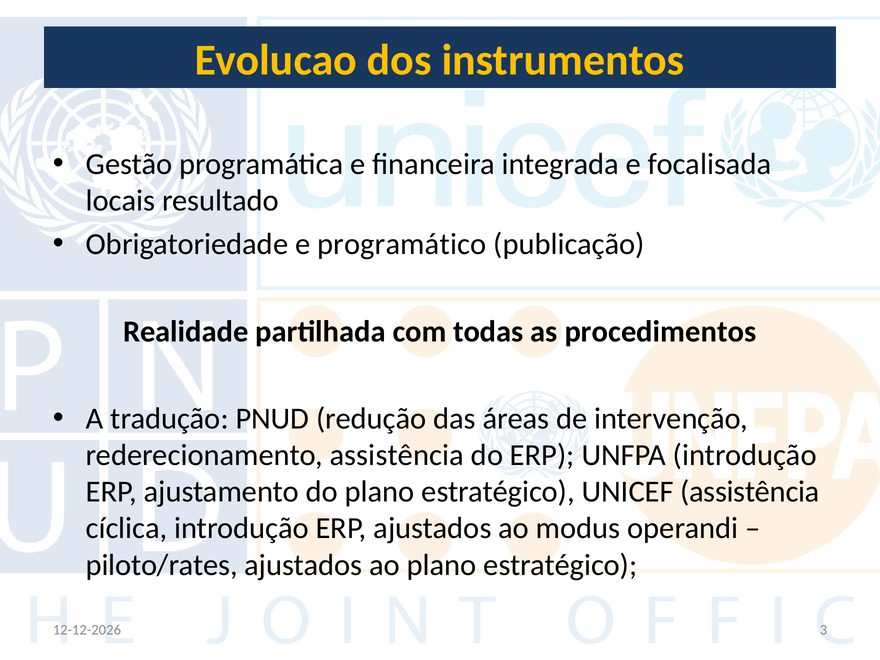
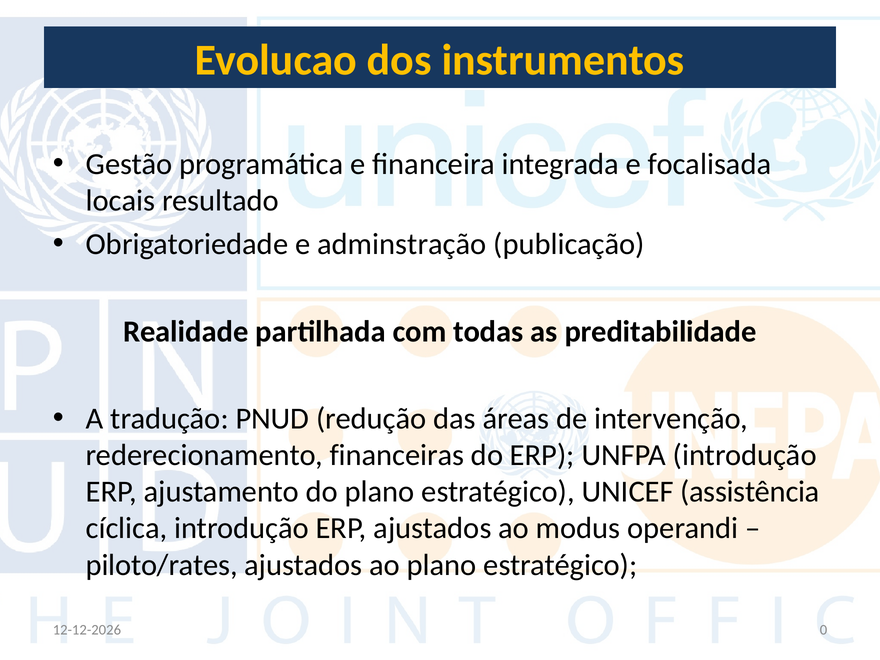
programático: programático -> adminstração (402, 244)
procedimentos: procedimentos -> preditabilidade (660, 331)
rederecionamento assistência: assistência -> financeiras (397, 455)
3: 3 -> 0 (824, 630)
